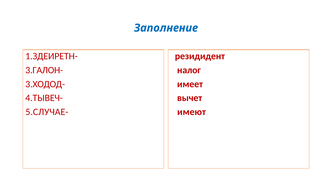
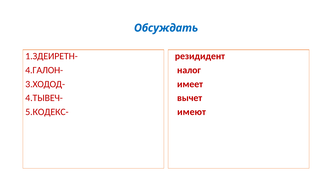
Заполнение: Заполнение -> Обсуждать (166, 28)
3.ГАЛОН-: 3.ГАЛОН- -> 4.ГАЛОН- (44, 70)
5.СЛУЧАЕ-: 5.СЛУЧАЕ- -> 5.КОДЕКС- (47, 112)
